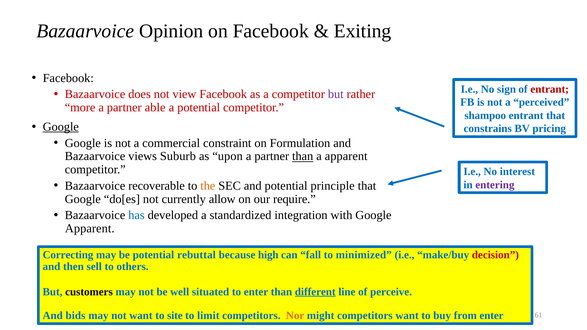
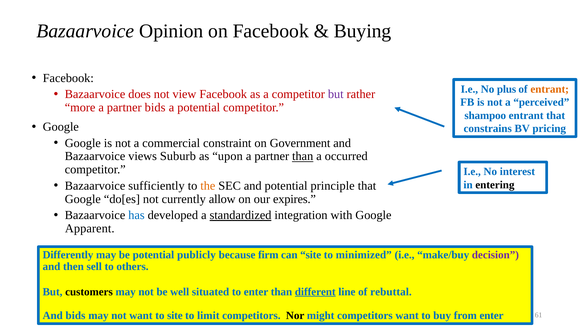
Exiting: Exiting -> Buying (363, 31)
sign: sign -> plus (507, 89)
entrant colour: red -> orange (550, 89)
partner able: able -> bids (155, 108)
Google underline: present -> none (61, 127)
Formulation: Formulation -> Government (300, 143)
a apparent: apparent -> occurred (346, 156)
recoverable: recoverable -> sufficiently (156, 186)
entering colour: purple -> black (495, 185)
require: require -> expires (294, 199)
standardized underline: none -> present (241, 215)
Correcting: Correcting -> Differently (68, 255)
rebuttal: rebuttal -> publicly (196, 255)
high: high -> firm (268, 255)
can fall: fall -> site (311, 255)
decision colour: red -> purple (495, 255)
perceive: perceive -> rebuttal (391, 292)
Nor colour: orange -> black (295, 316)
